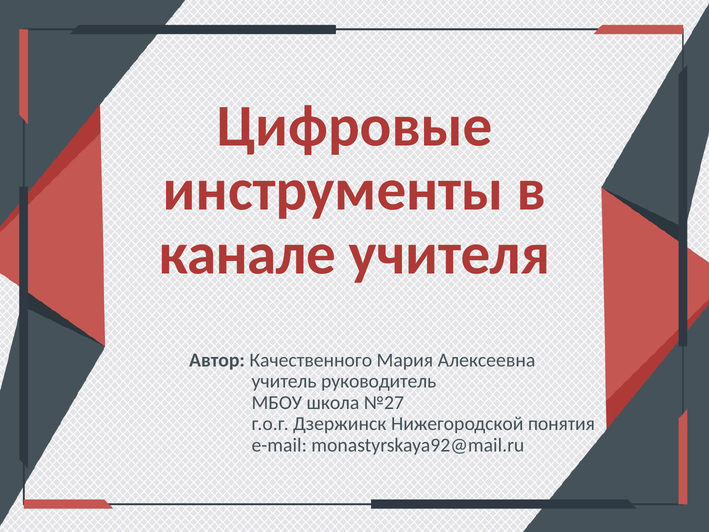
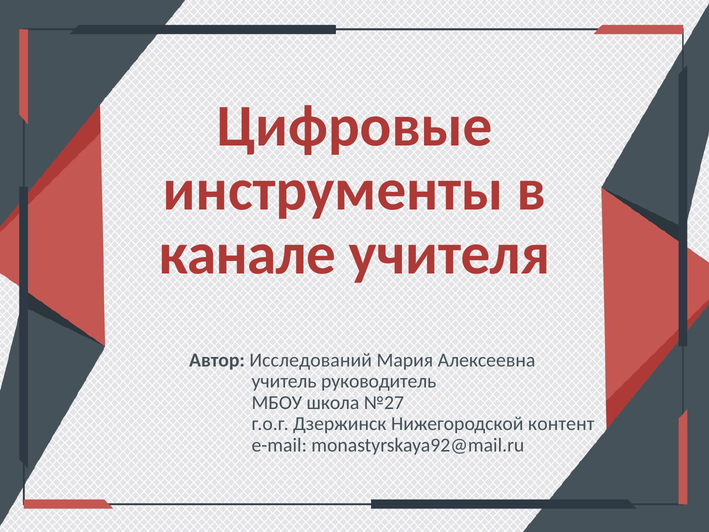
Качественного: Качественного -> Исследований (311, 360)
понятия: понятия -> контент (561, 424)
